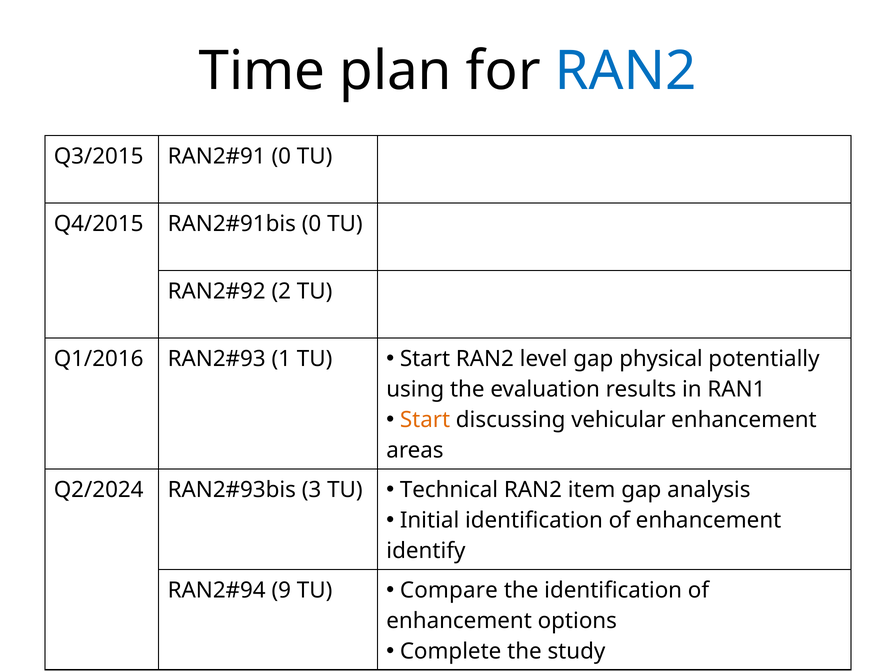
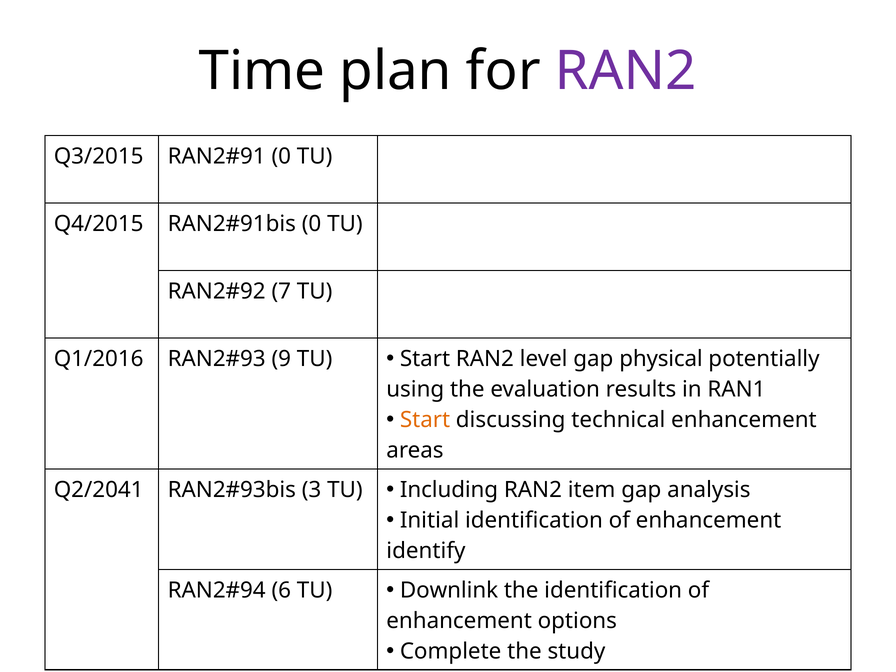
RAN2 colour: blue -> purple (626, 71)
2: 2 -> 7 (281, 291)
1: 1 -> 9 (281, 359)
vehicular: vehicular -> technical (618, 420)
Q2/2024: Q2/2024 -> Q2/2041 (99, 490)
Technical: Technical -> Including (449, 490)
9: 9 -> 6 (281, 590)
Compare: Compare -> Downlink (449, 590)
